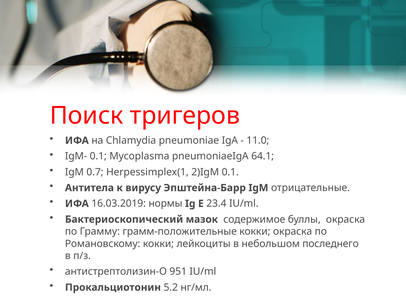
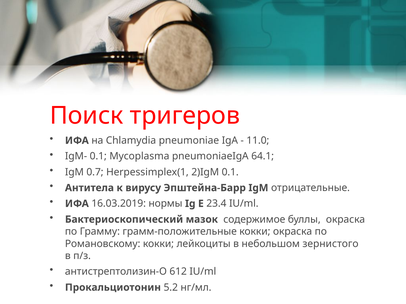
последнего: последнего -> зернистого (330, 244)
951: 951 -> 612 (178, 272)
